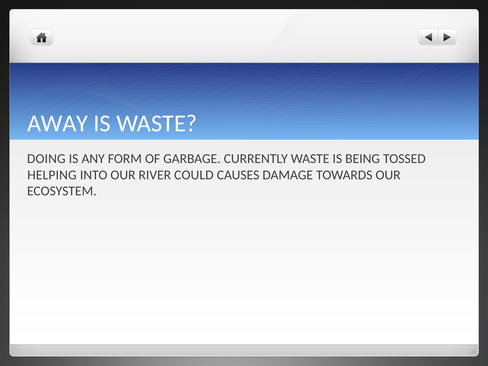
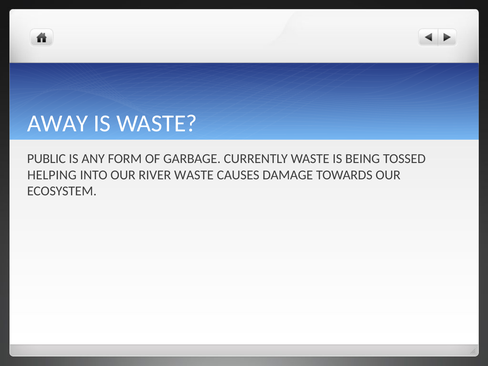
DOING: DOING -> PUBLIC (46, 159)
RIVER COULD: COULD -> WASTE (194, 175)
